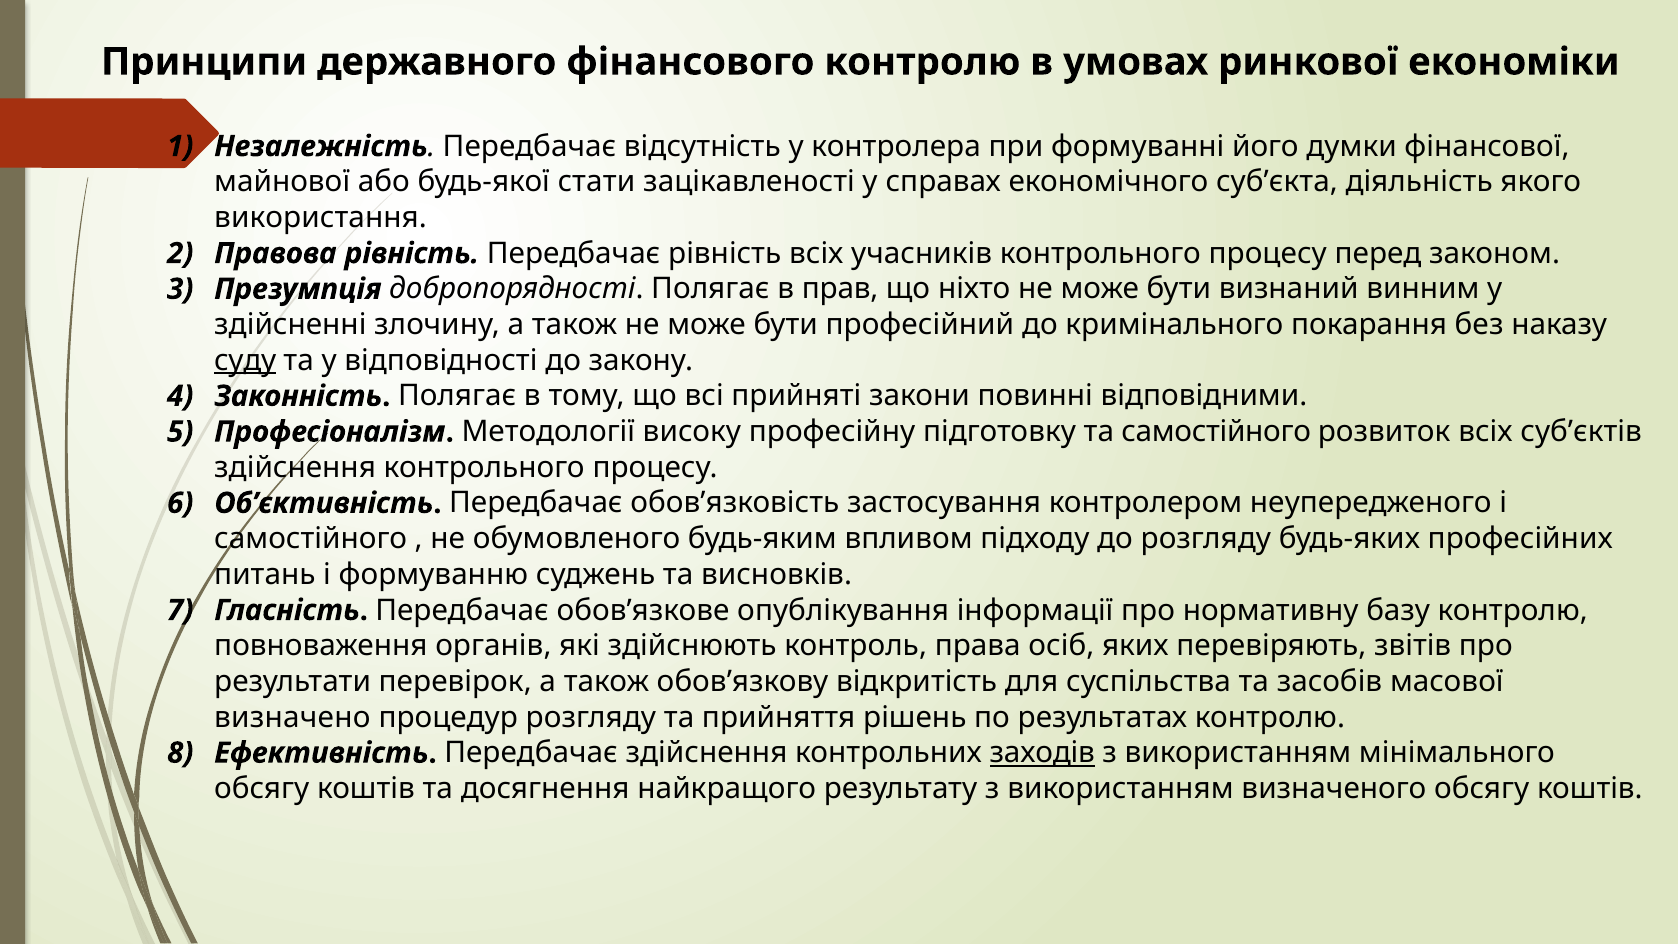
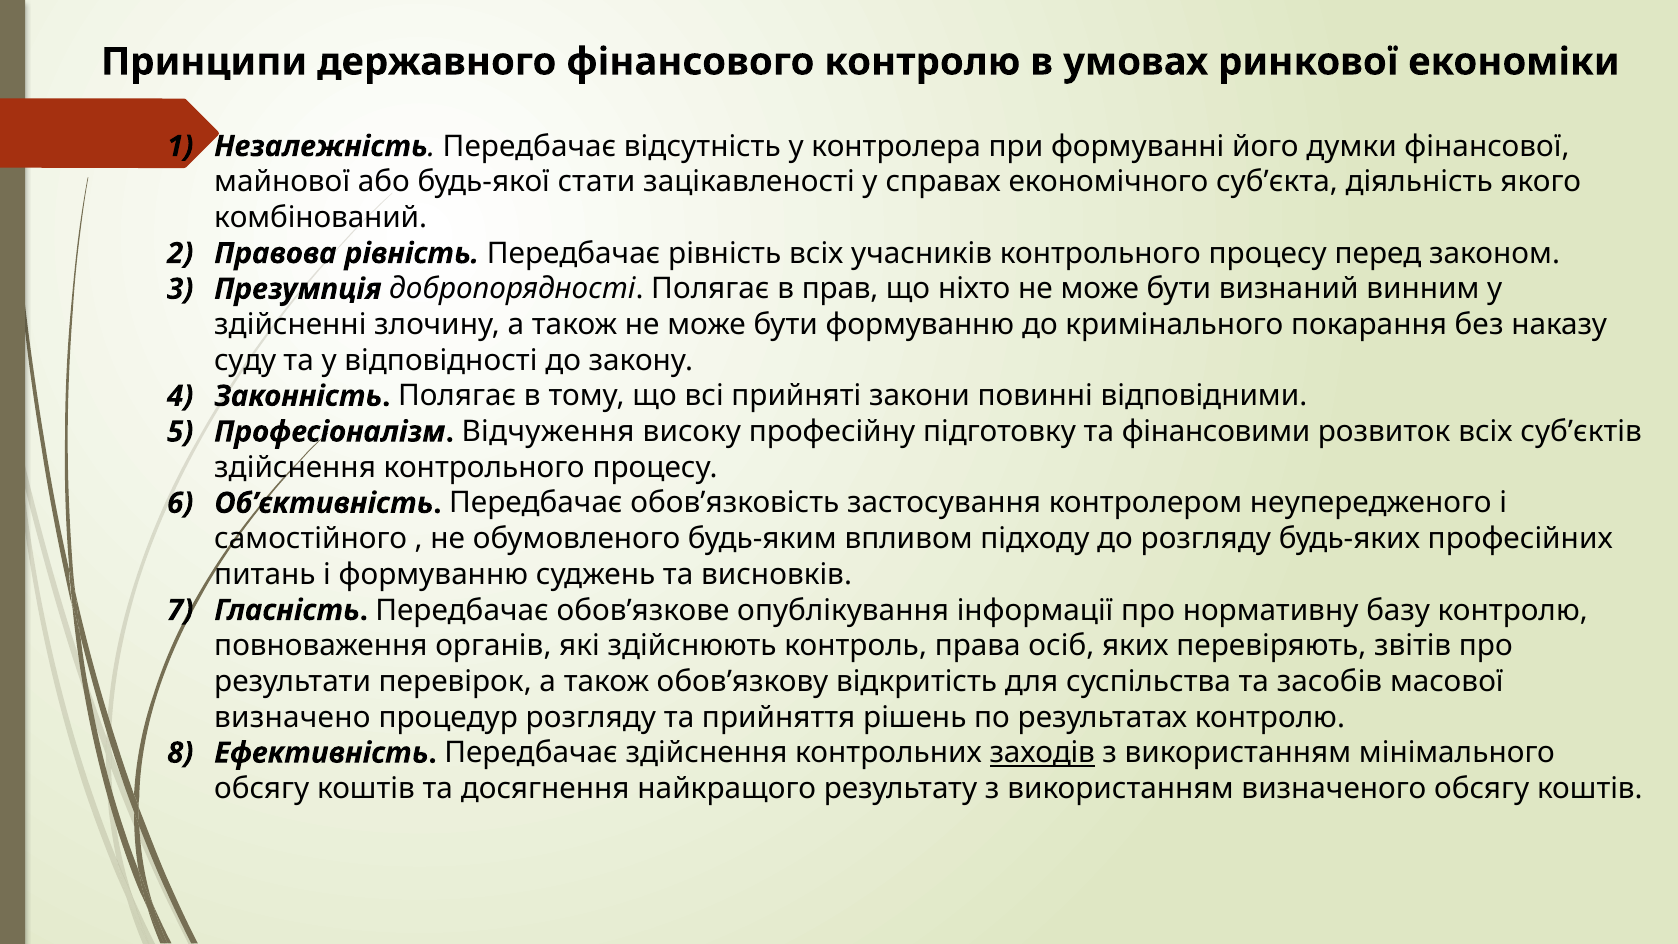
використання: використання -> комбінований (321, 218)
бути професійний: професійний -> формуванню (920, 325)
суду underline: present -> none (245, 360)
Методології: Методології -> Відчуження (548, 432)
та самостійного: самостійного -> фінансовими (1216, 432)
